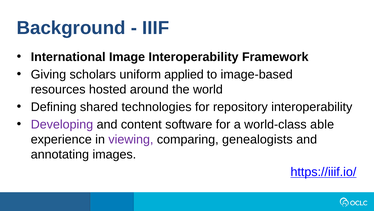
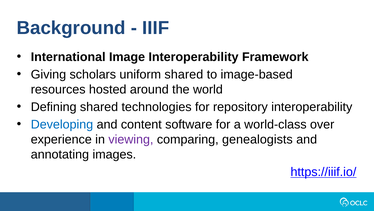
uniform applied: applied -> shared (184, 74)
Developing colour: purple -> blue (62, 124)
able: able -> over (322, 124)
